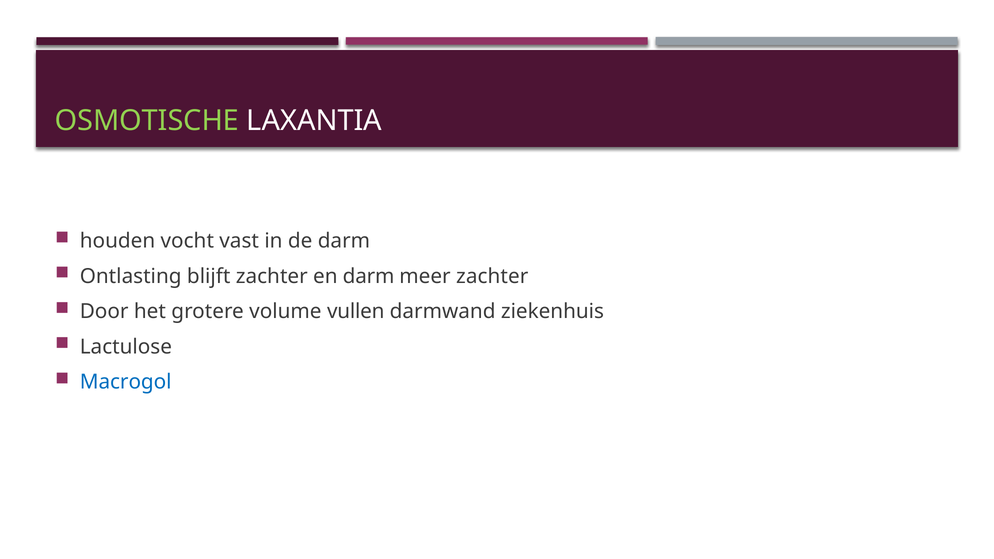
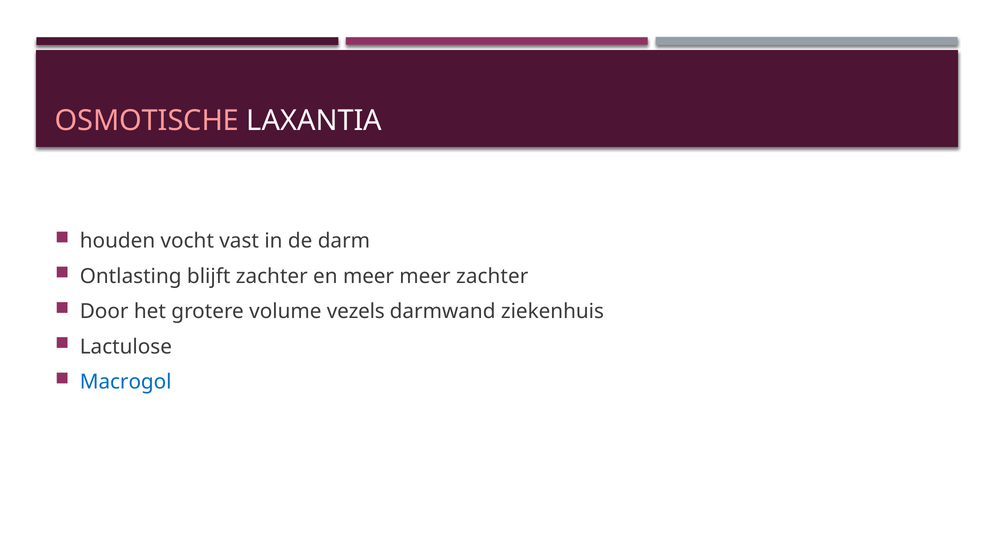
OSMOTISCHE colour: light green -> pink (147, 121)
en darm: darm -> meer (369, 276)
vullen: vullen -> vezels (356, 312)
